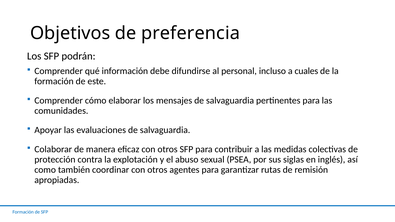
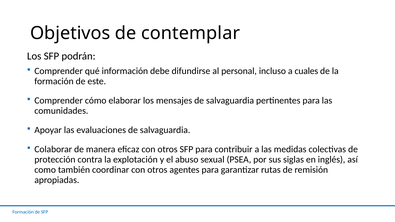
preferencia: preferencia -> contemplar (191, 33)
